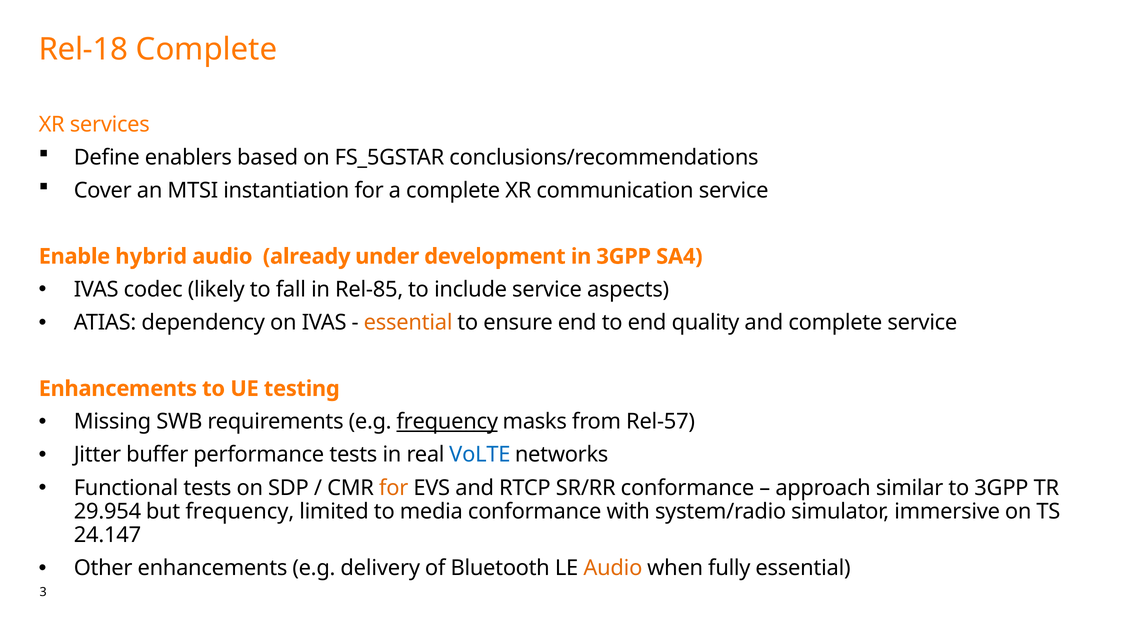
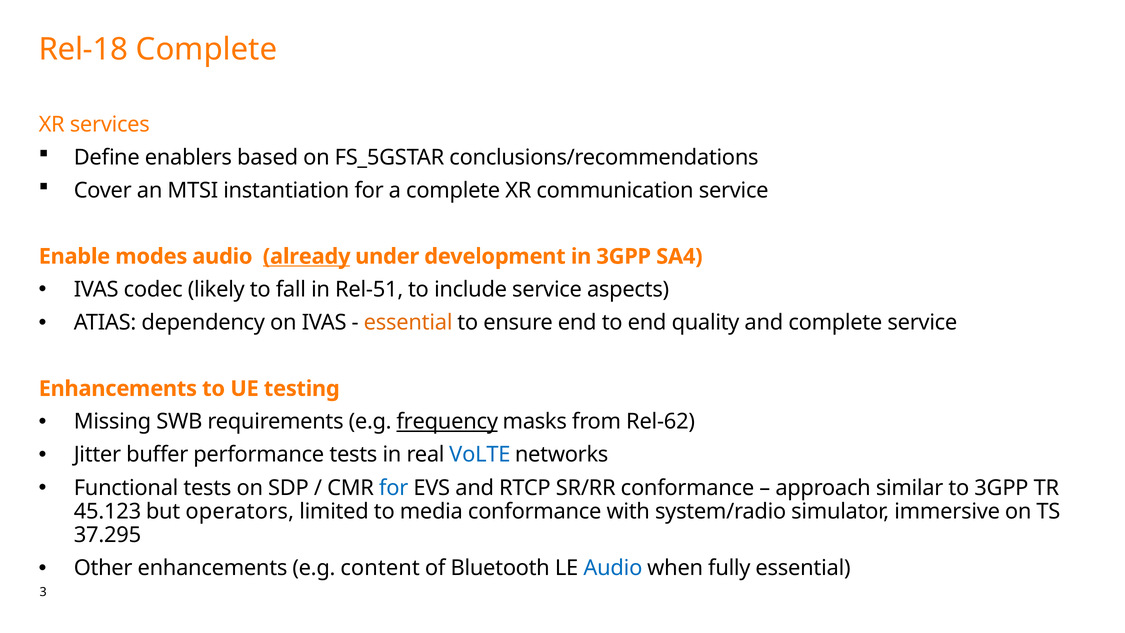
hybrid: hybrid -> modes (151, 256)
already underline: none -> present (307, 256)
Rel-85: Rel-85 -> Rel-51 (369, 289)
Rel-57: Rel-57 -> Rel-62 (661, 422)
for colour: orange -> blue (394, 488)
29.954: 29.954 -> 45.123 (107, 511)
but frequency: frequency -> operators (240, 511)
24.147: 24.147 -> 37.295 (107, 535)
delivery: delivery -> content (380, 568)
Audio colour: orange -> blue (613, 568)
